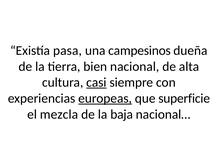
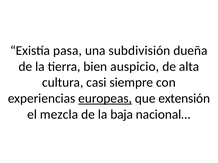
campesinos: campesinos -> subdivisión (139, 51)
nacional: nacional -> auspicio (135, 67)
casi underline: present -> none (96, 83)
superficie: superficie -> extensión (184, 99)
